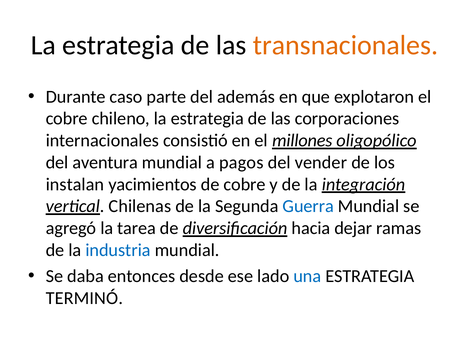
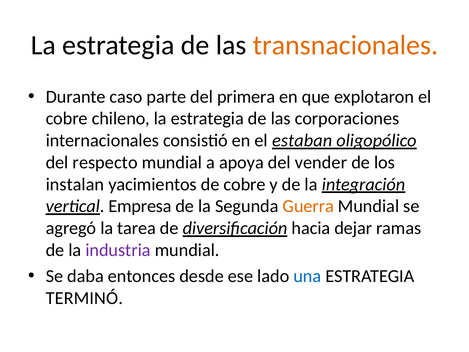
además: además -> primera (246, 97)
millones: millones -> estaban (302, 140)
aventura: aventura -> respecto (105, 162)
pagos: pagos -> apoya (241, 162)
Chilenas: Chilenas -> Empresa (140, 206)
Guerra colour: blue -> orange (308, 206)
industria colour: blue -> purple (118, 250)
